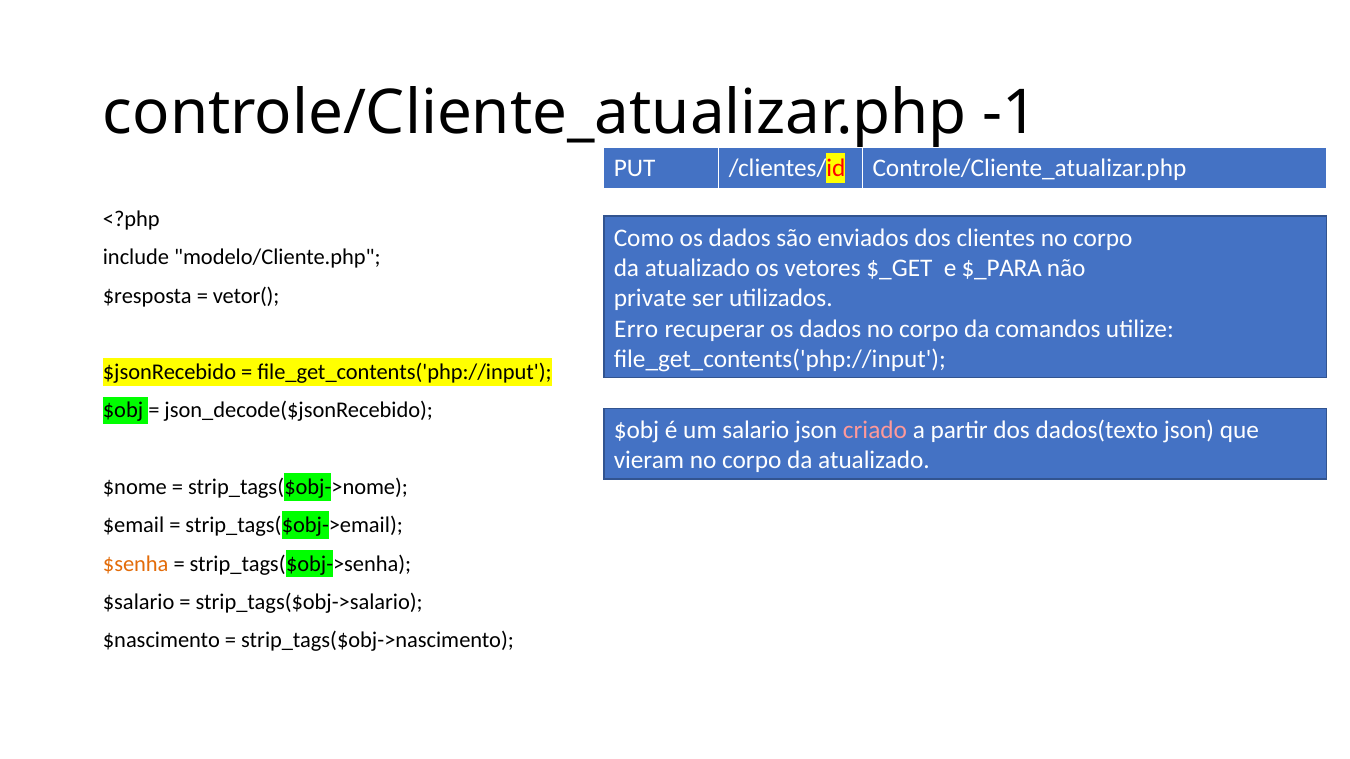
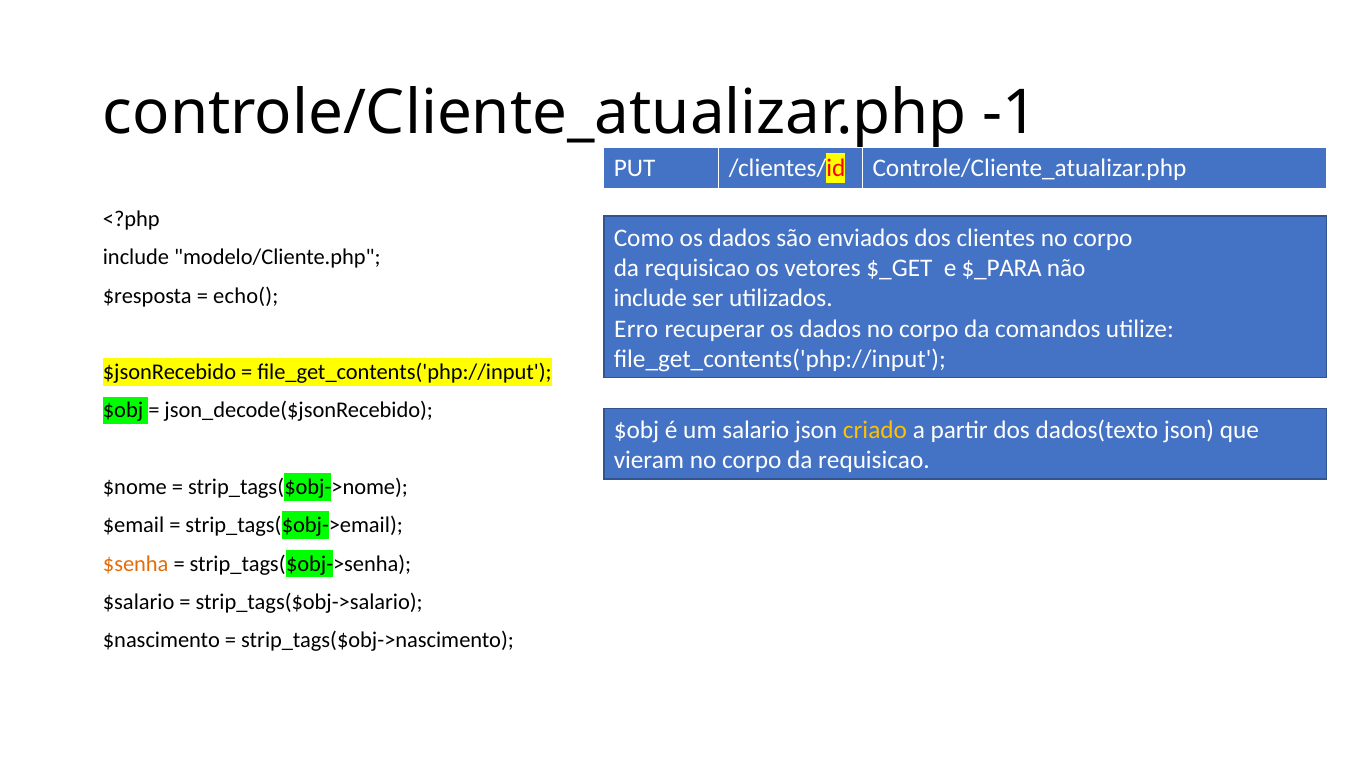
atualizado: atualizado -> requisicao (697, 268)
vetor(: vetor( -> echo( (246, 296)
private: private -> include (650, 299)
criado colour: pink -> yellow (875, 430)
atualizado: atualizado -> requisicao (874, 461)
